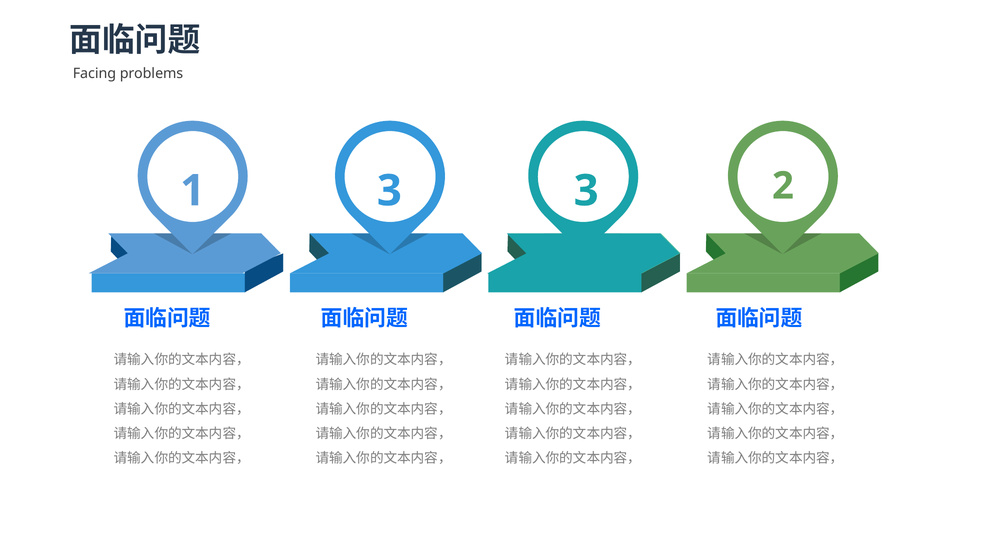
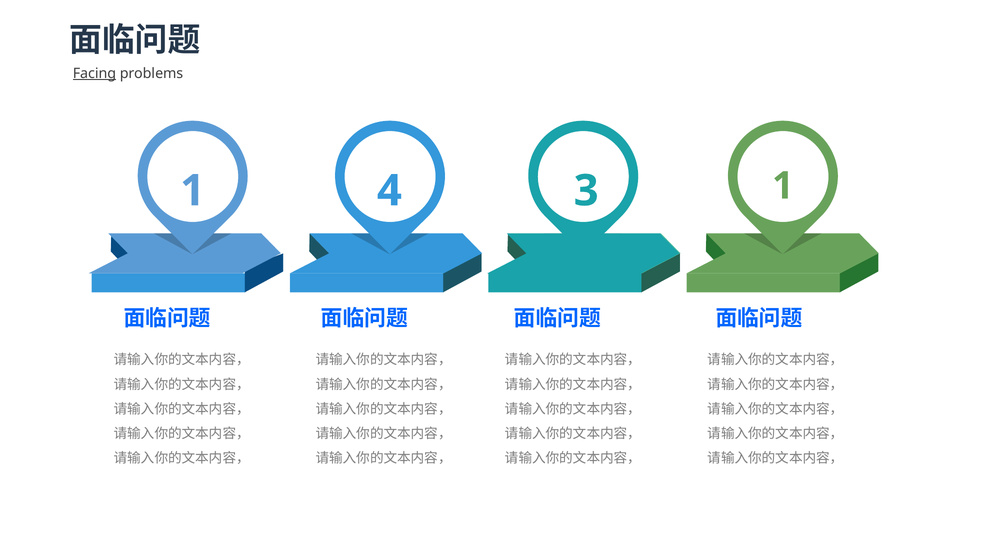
Facing underline: none -> present (94, 73)
1 3: 3 -> 4 (389, 191)
3 2: 2 -> 1 (783, 186)
